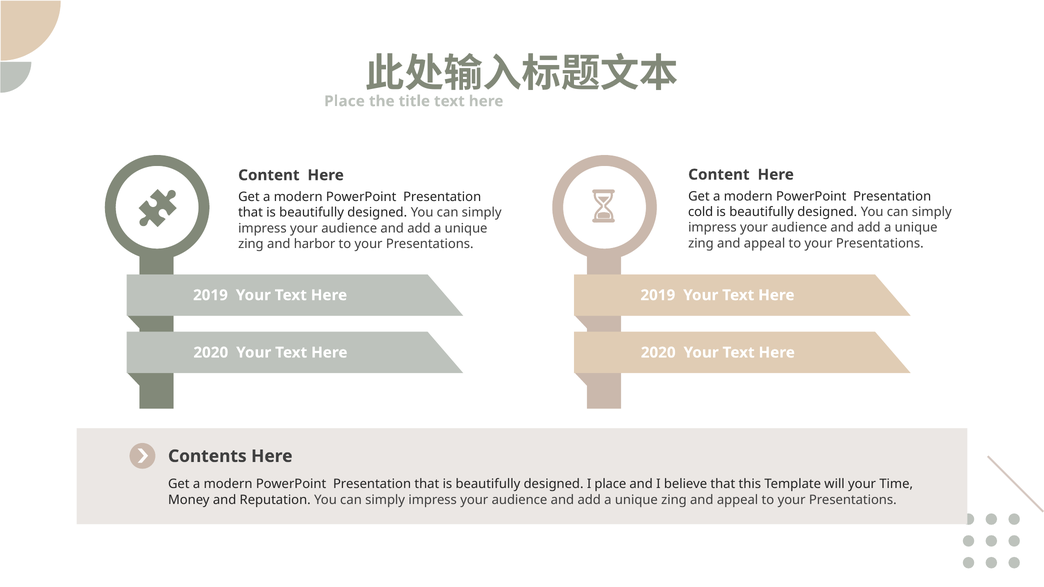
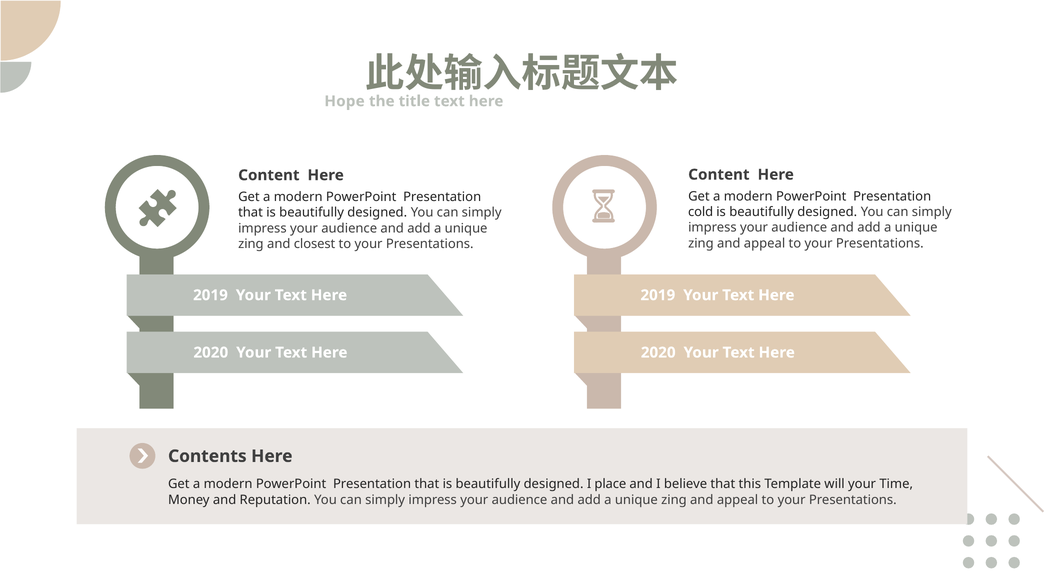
Place: Place -> Hope (345, 101)
harbor: harbor -> closest (315, 244)
